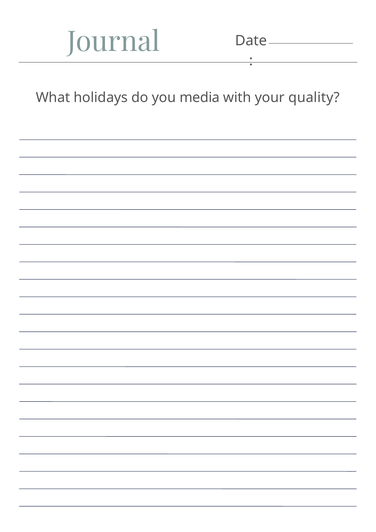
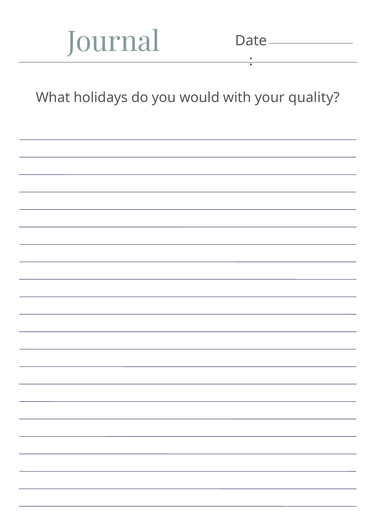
media: media -> would (200, 98)
